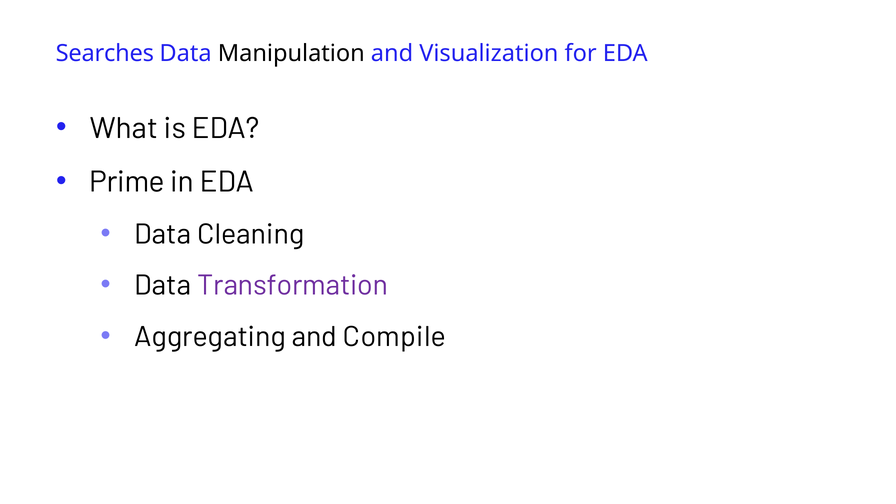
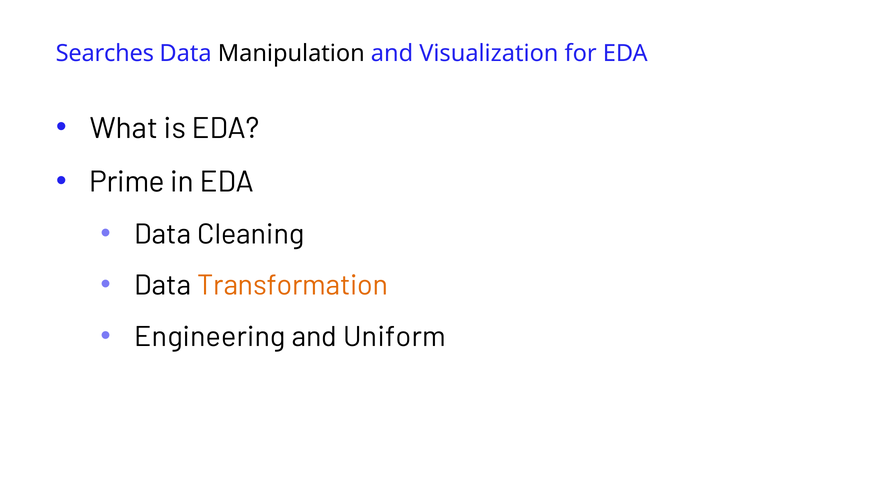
Transformation colour: purple -> orange (293, 286)
Aggregating: Aggregating -> Engineering (210, 337)
Compile: Compile -> Uniform (395, 337)
